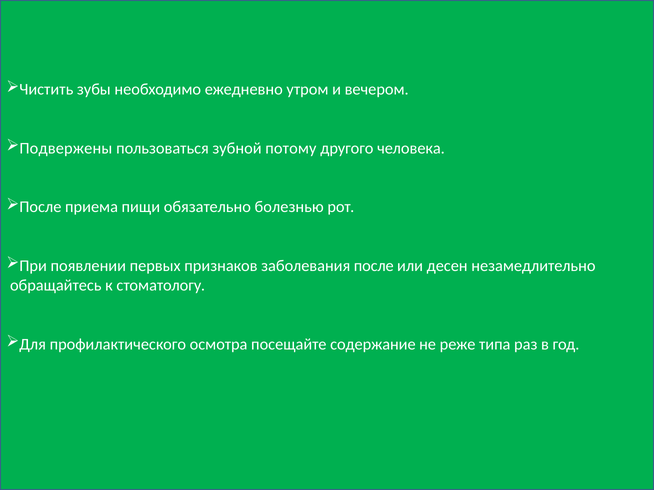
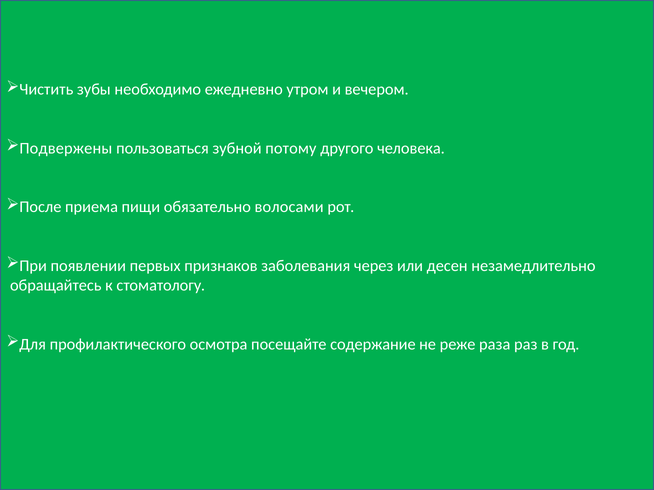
болезнью: болезнью -> волосами (289, 207)
заболевания после: после -> через (374, 266)
типа: типа -> раза (495, 344)
